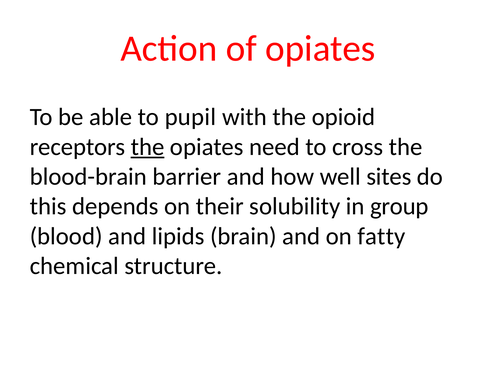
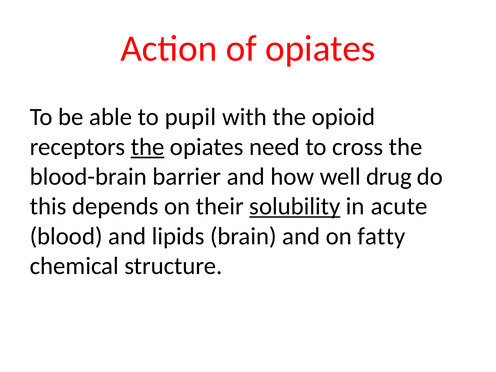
sites: sites -> drug (389, 177)
solubility underline: none -> present (295, 206)
group: group -> acute (399, 206)
